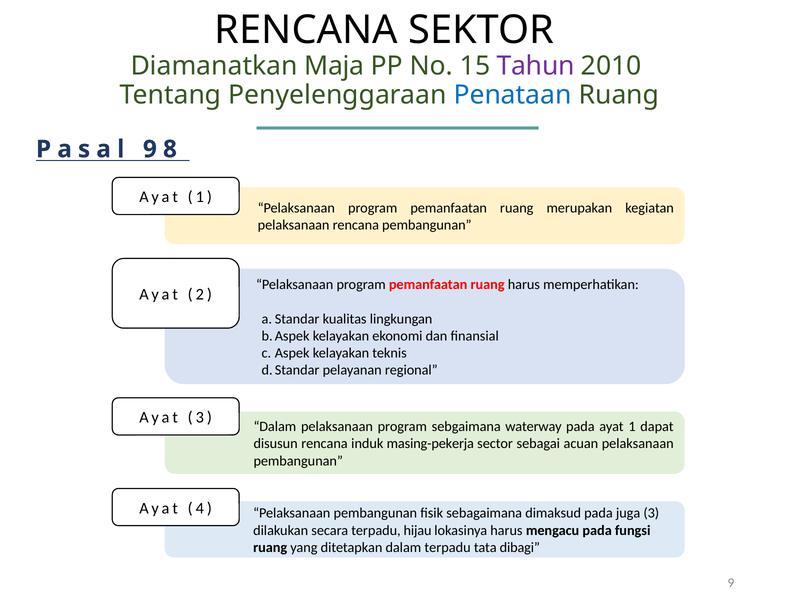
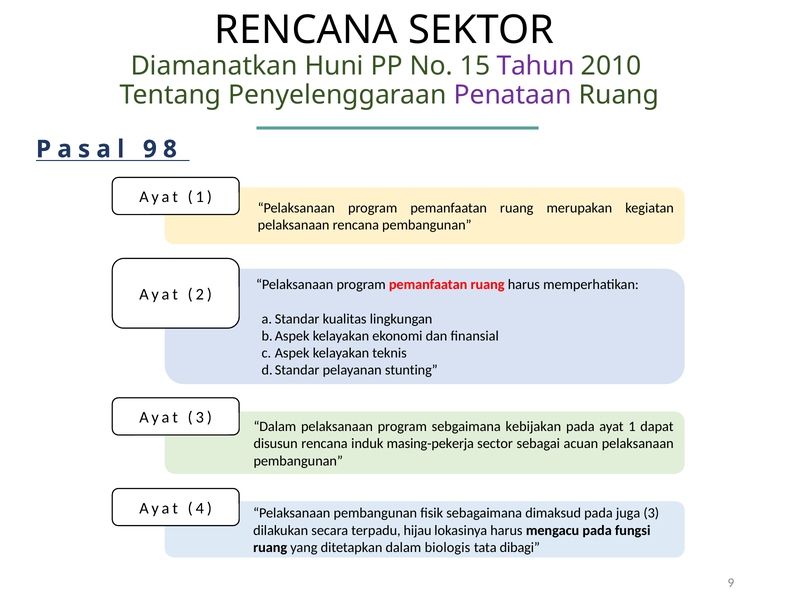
Maja: Maja -> Huni (334, 66)
Penataan colour: blue -> purple (513, 95)
regional: regional -> stunting (411, 370)
waterway: waterway -> kebijakan (533, 426)
dalam terpadu: terpadu -> biologis (448, 547)
